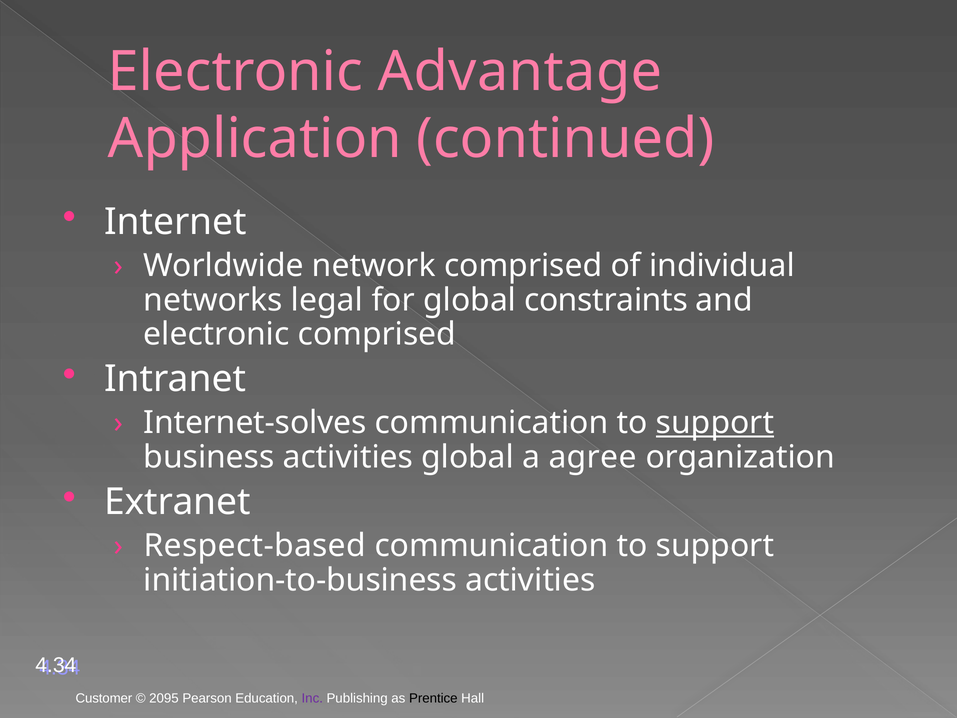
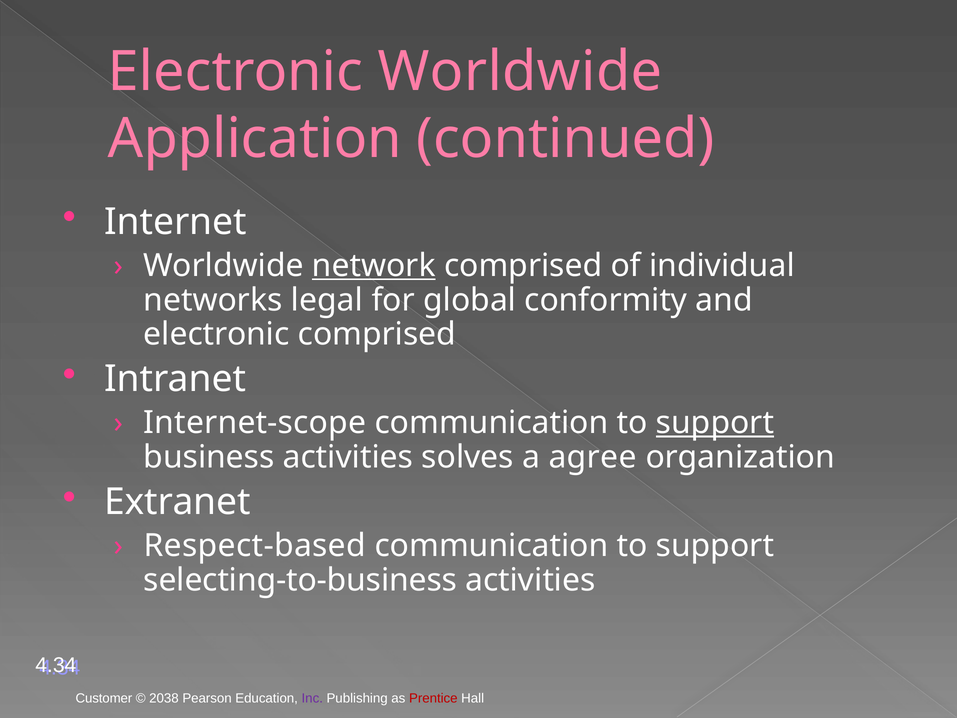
Electronic Advantage: Advantage -> Worldwide (520, 72)
network underline: none -> present (374, 265)
constraints: constraints -> conformity (606, 300)
Internet-solves: Internet-solves -> Internet-scope (255, 423)
activities global: global -> solves (468, 457)
initiation-to-business: initiation-to-business -> selecting-to-business (300, 580)
2095: 2095 -> 2038 (164, 698)
Prentice colour: black -> red (433, 698)
